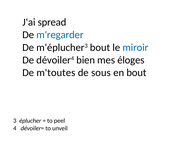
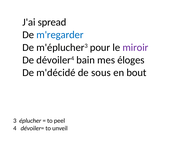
m'éplucher3 bout: bout -> pour (100, 47)
miroir colour: blue -> purple (135, 47)
bien: bien -> bain (86, 60)
m'toutes: m'toutes -> m'décidé (56, 73)
